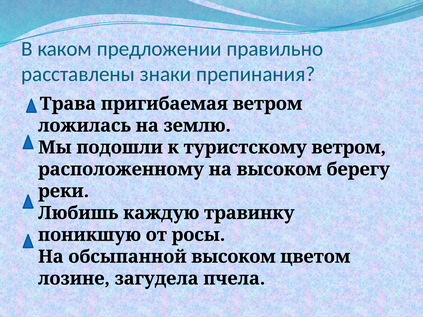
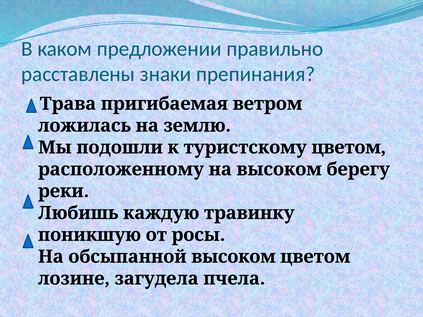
туристскому ветром: ветром -> цветом (349, 148)
